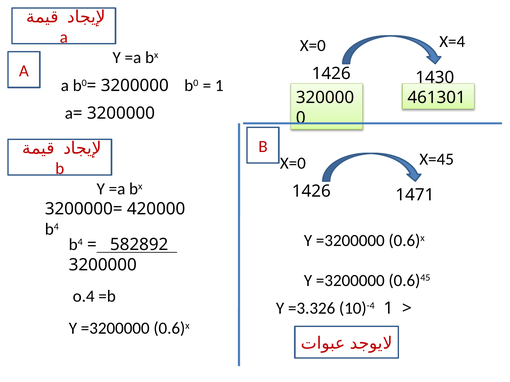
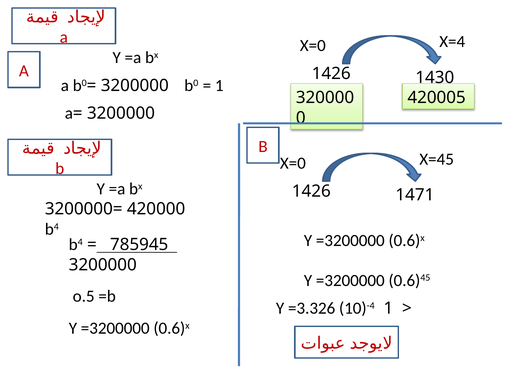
461301: 461301 -> 420005 (437, 98)
582892: 582892 -> 785945 (139, 245)
o.4: o.4 -> o.5 (84, 297)
